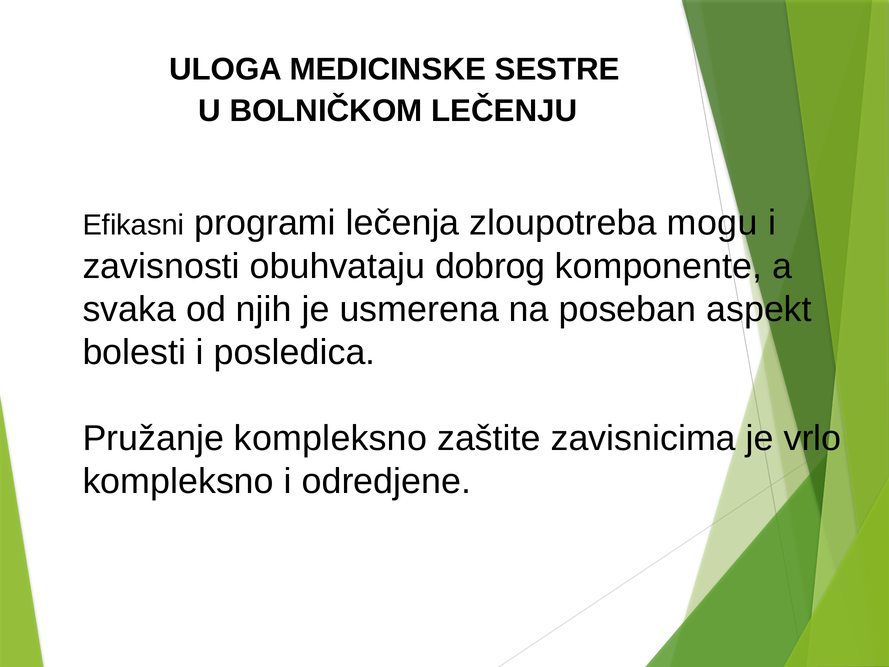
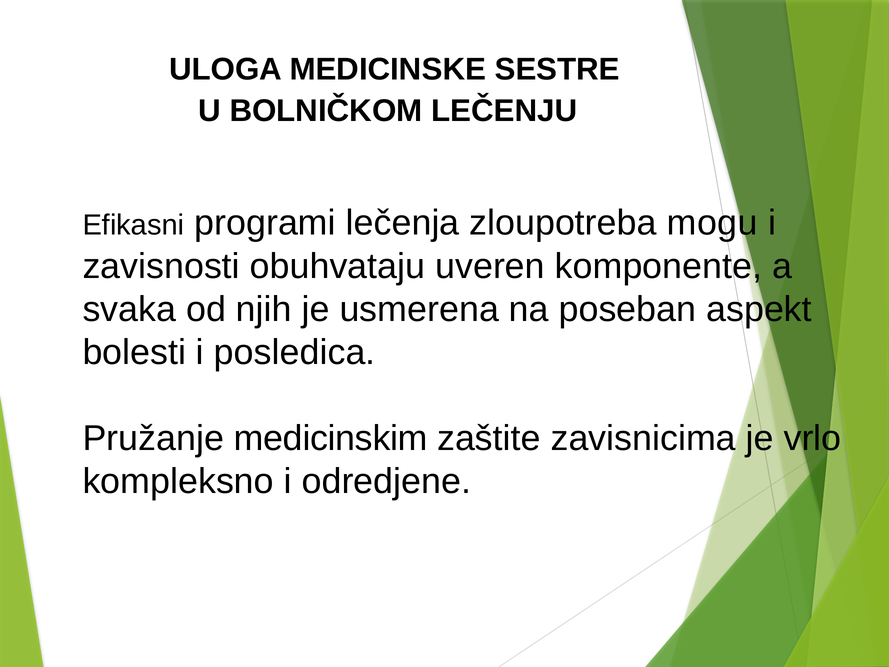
dobrog: dobrog -> uveren (490, 266)
Pružanje kompleksno: kompleksno -> medicinskim (331, 438)
